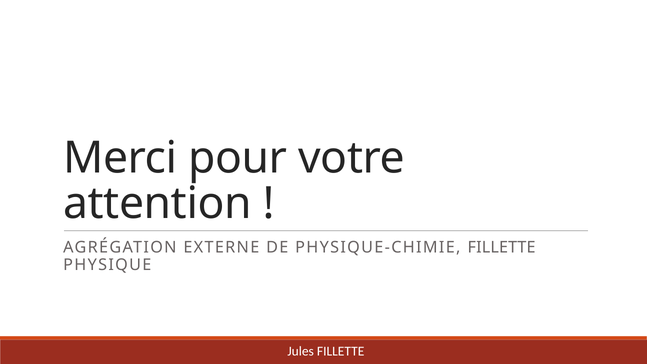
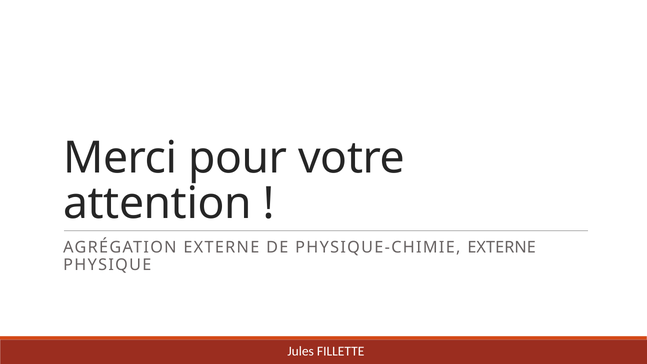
PHYSIQUE-CHIMIE FILLETTE: FILLETTE -> EXTERNE (502, 248)
